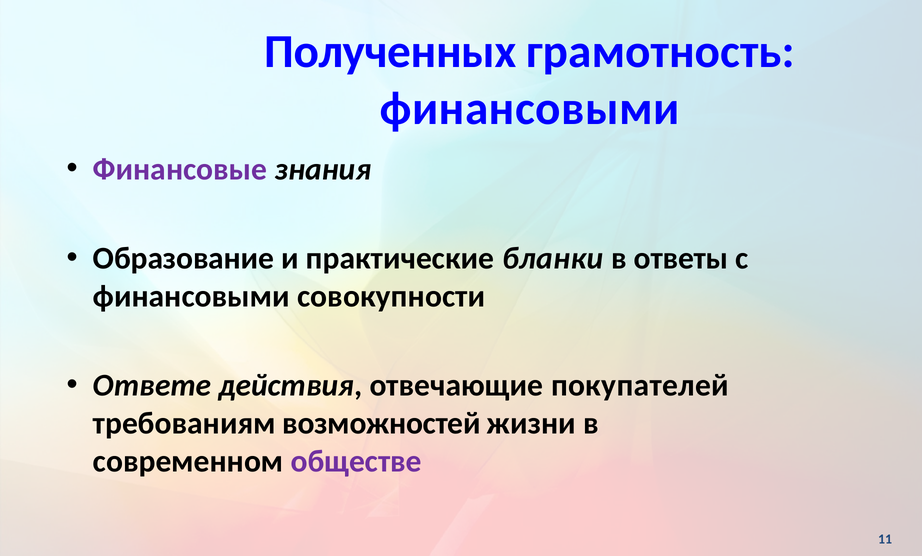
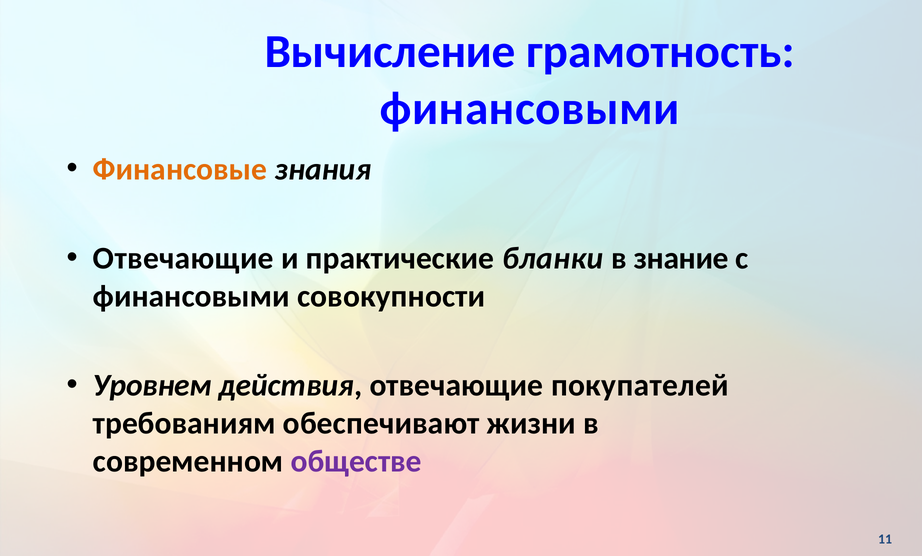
Полученных: Полученных -> Вычисление (390, 52)
Финансовые colour: purple -> orange (180, 169)
Образование: Образование -> Отвечающие (183, 258)
ответы: ответы -> знание (681, 258)
Ответе: Ответе -> Уровнем (152, 385)
возможностей: возможностей -> обеспечивают (381, 423)
